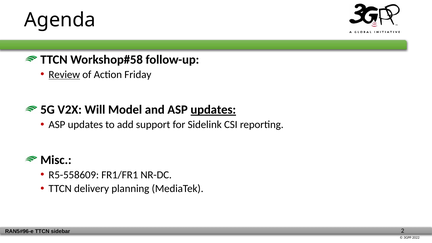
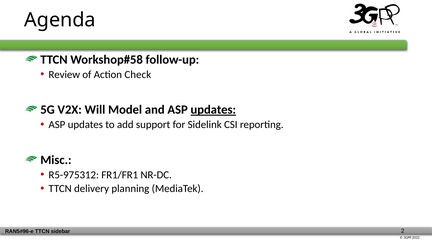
Review underline: present -> none (64, 75)
Friday: Friday -> Check (138, 75)
R5-558609: R5-558609 -> R5-975312 (74, 175)
